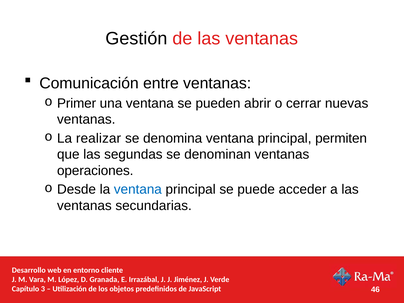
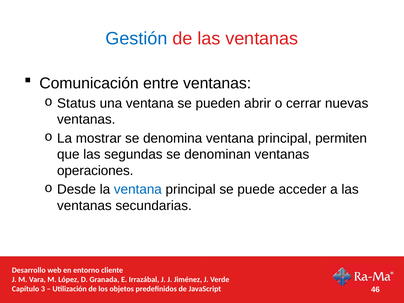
Gestión colour: black -> blue (137, 39)
Primer: Primer -> Status (76, 103)
realizar: realizar -> mostrar (99, 138)
